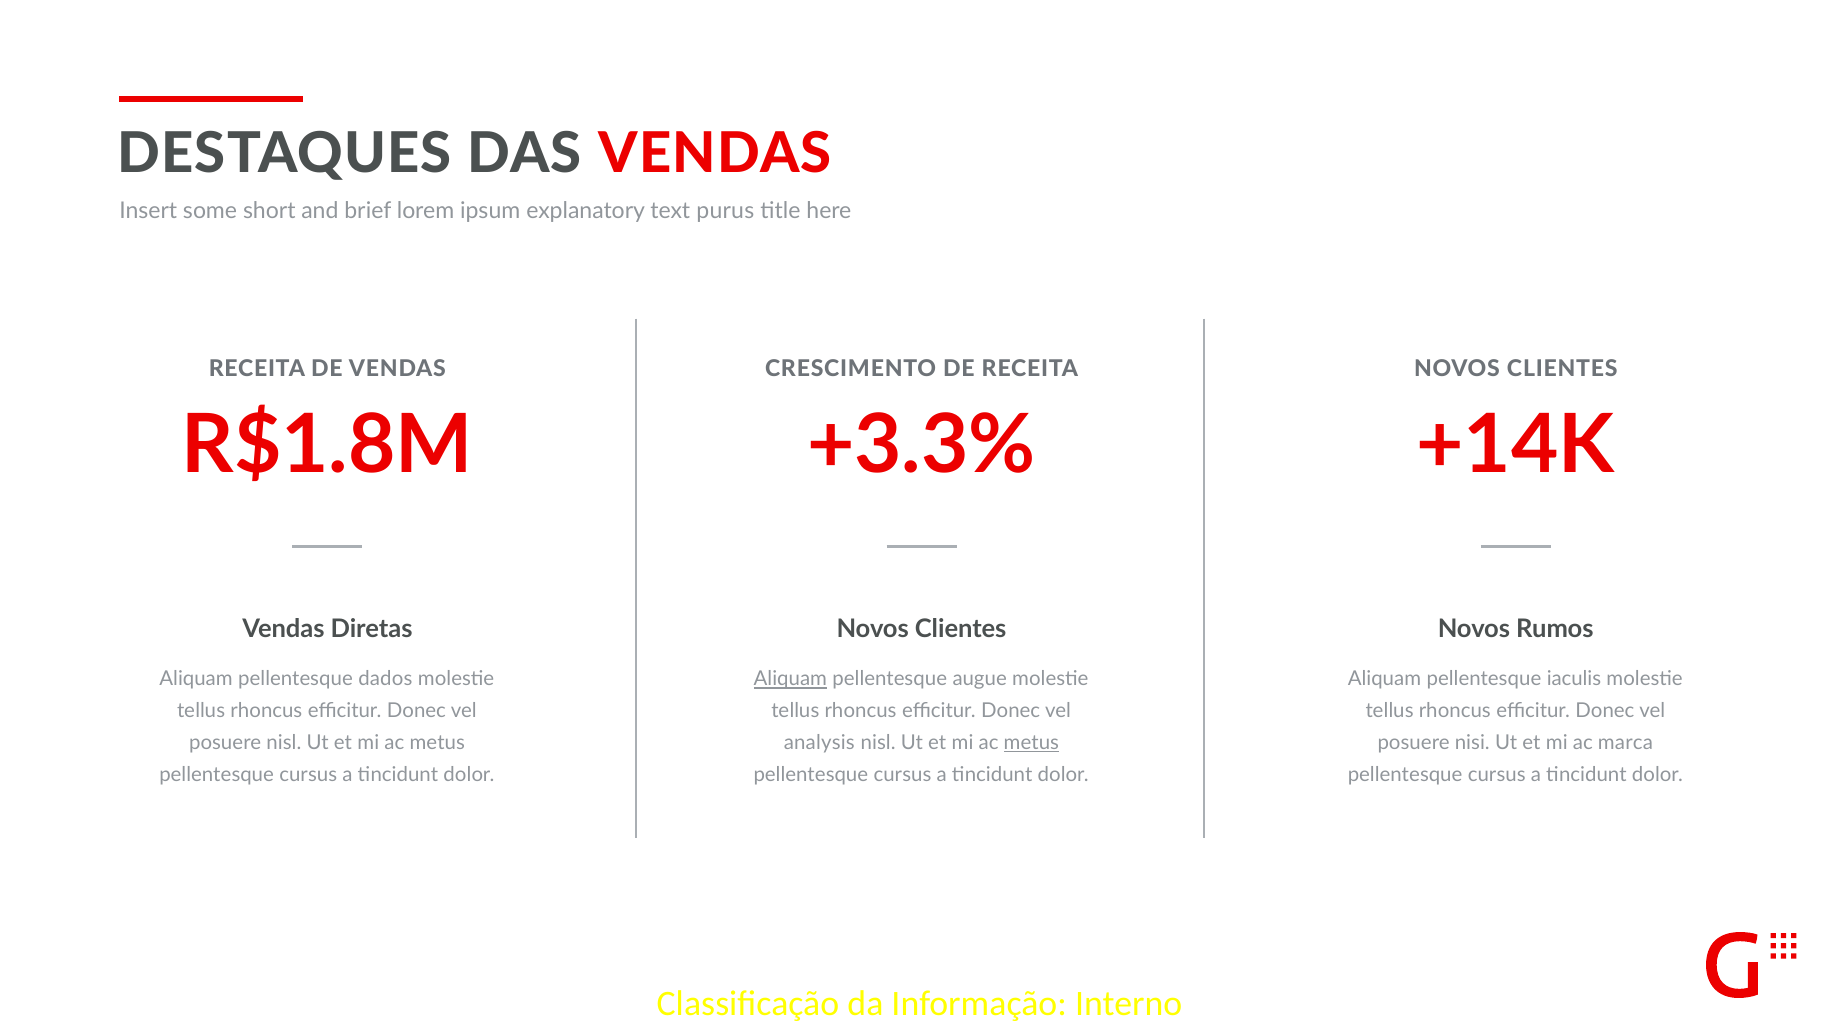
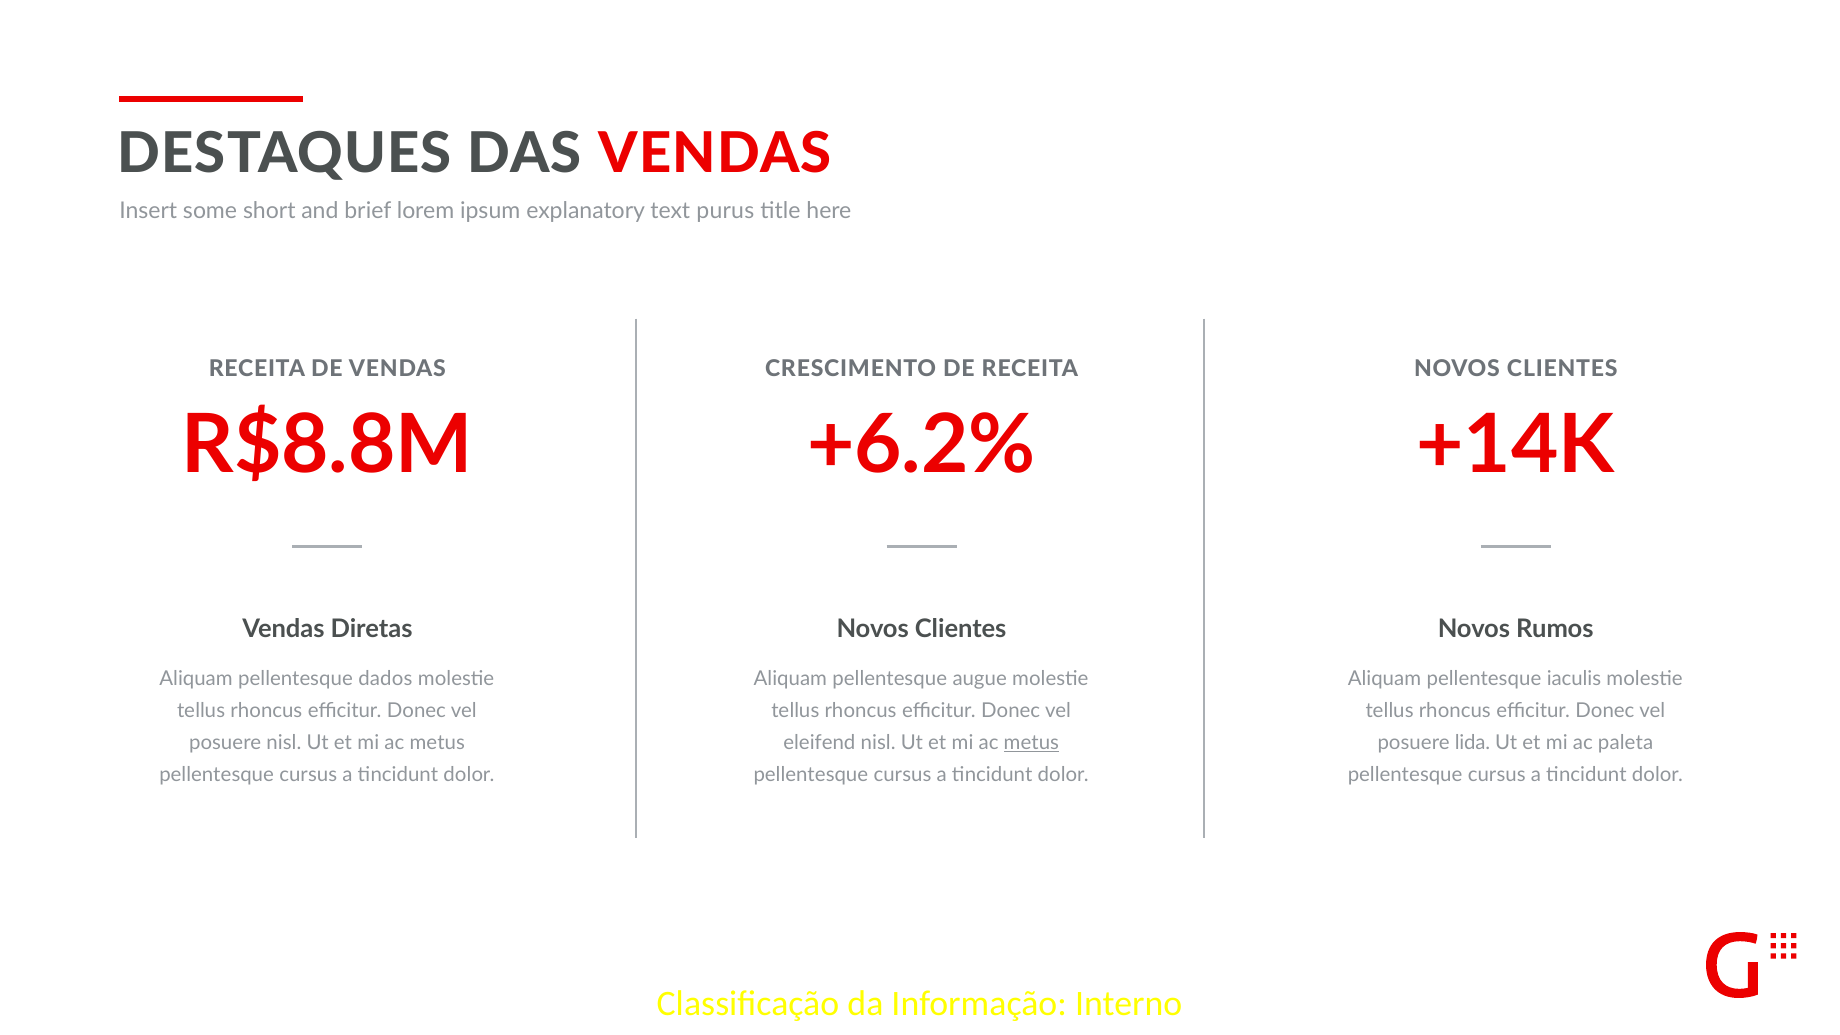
R$1.8M: R$1.8M -> R$8.8M (327, 445)
+3.3%: +3.3% -> +6.2% (921, 445)
Aliquam underline: present -> none (790, 679)
analysis: analysis -> eleifend (819, 743)
nisi: nisi -> lida (1472, 743)
marca: marca -> paleta (1626, 743)
